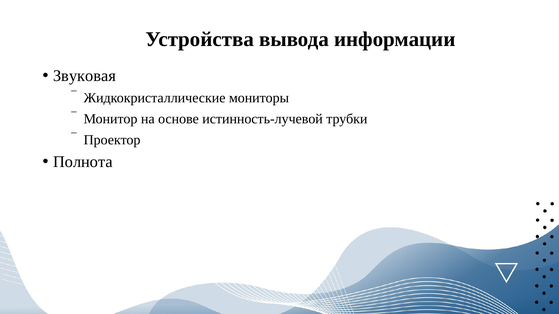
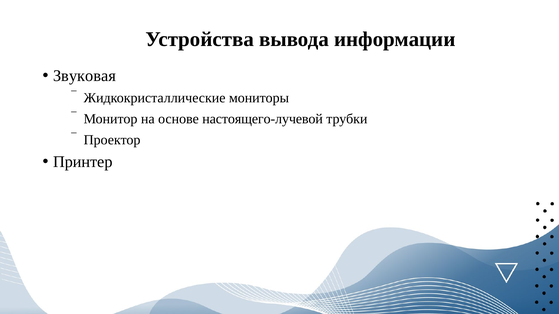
истинность-лучевой: истинность-лучевой -> настоящего-лучевой (263, 119)
Полнота: Полнота -> Принтер (83, 162)
